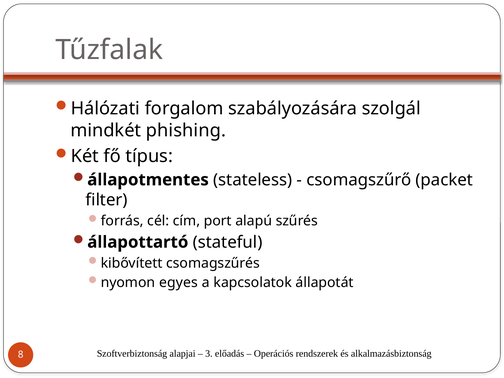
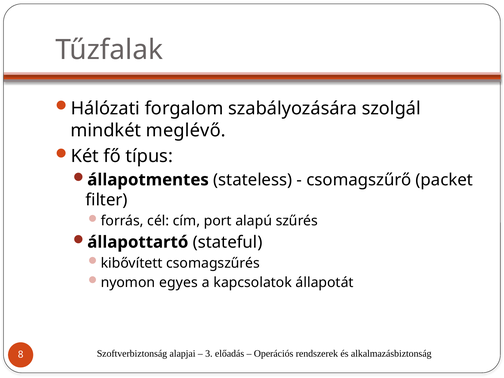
phishing: phishing -> meglévő (186, 130)
